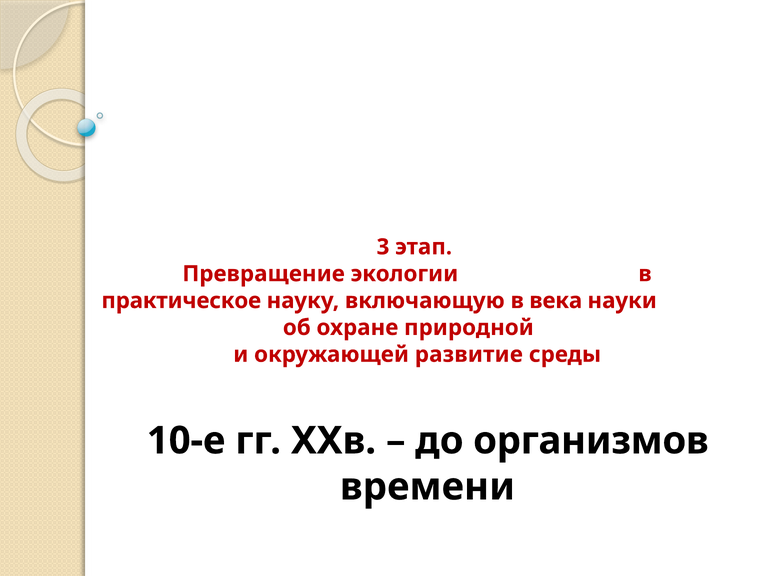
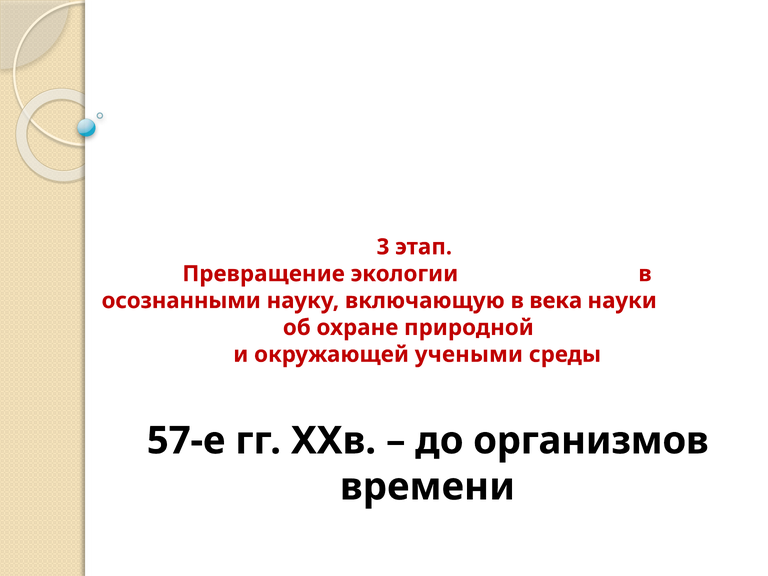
практическое: практическое -> осознанными (181, 301)
развитие: развитие -> учеными (469, 354)
10-е: 10-е -> 57-е (186, 441)
